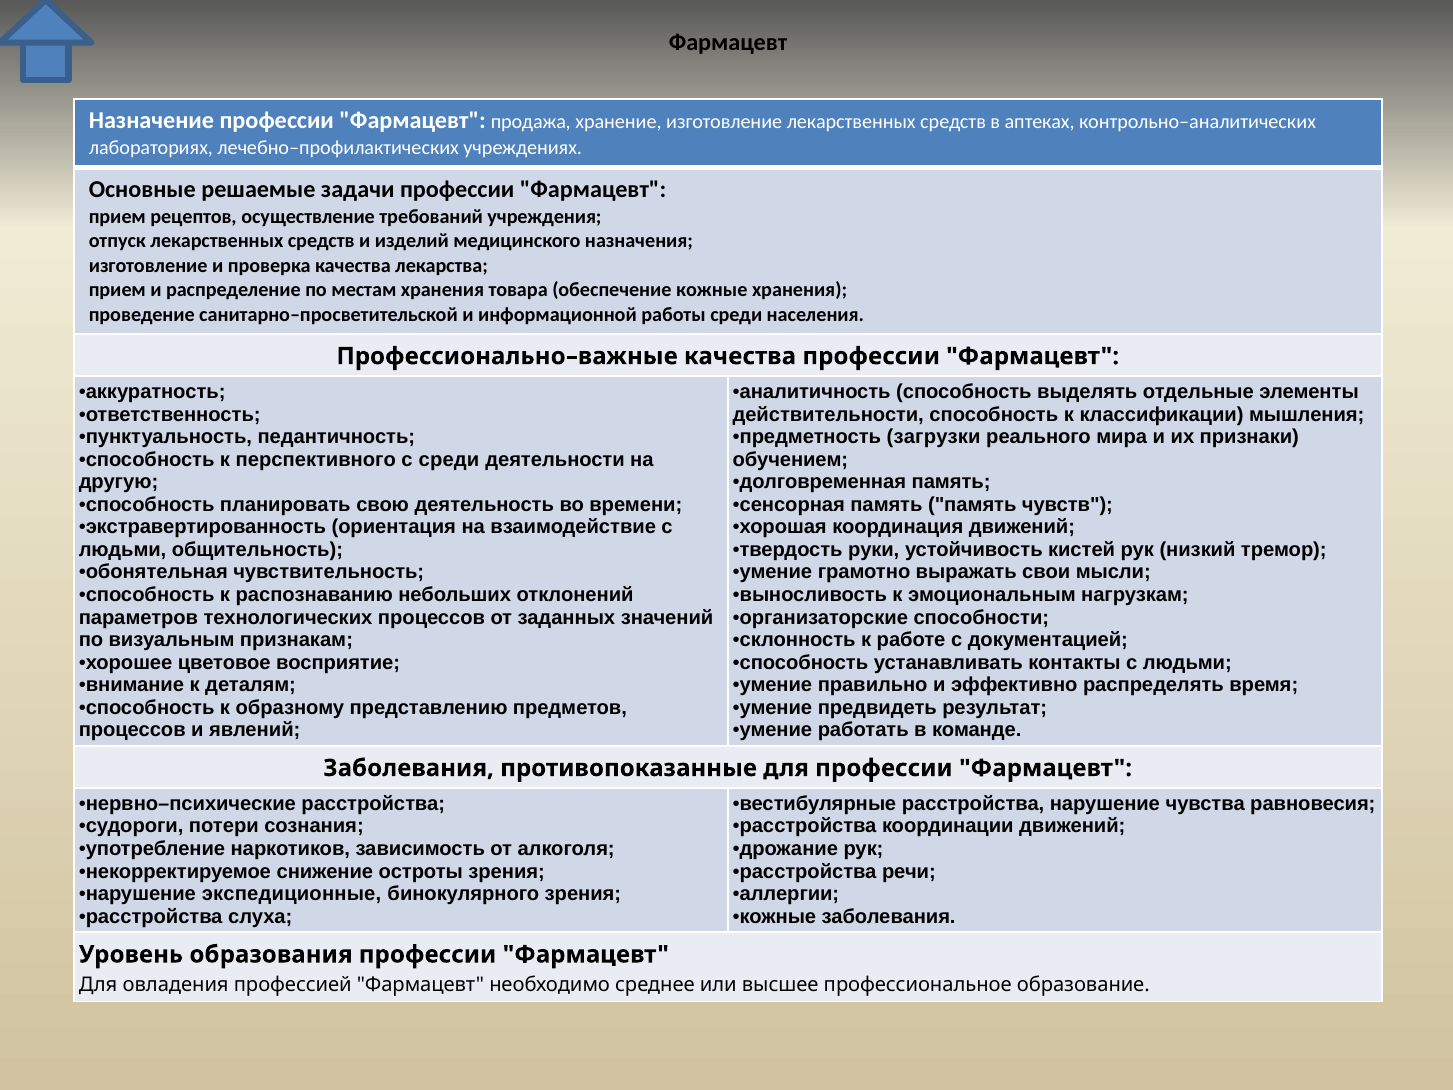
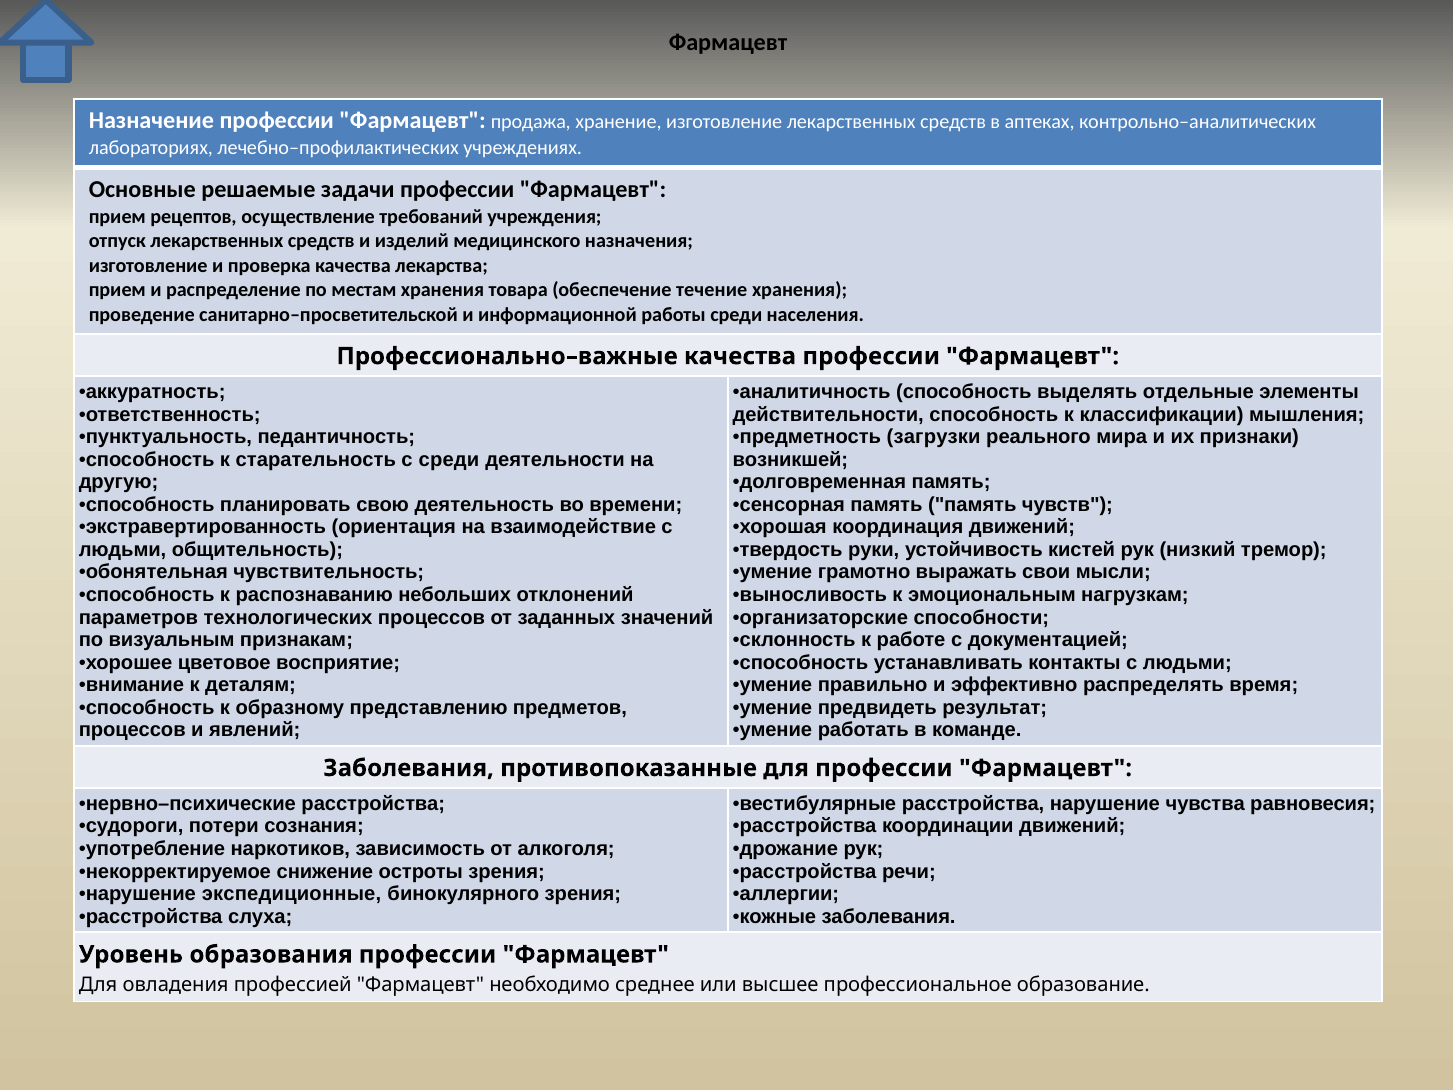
обеспечение кожные: кожные -> течение (712, 290)
перспективного: перспективного -> старательность (316, 459)
обучением: обучением -> возникшей (790, 459)
